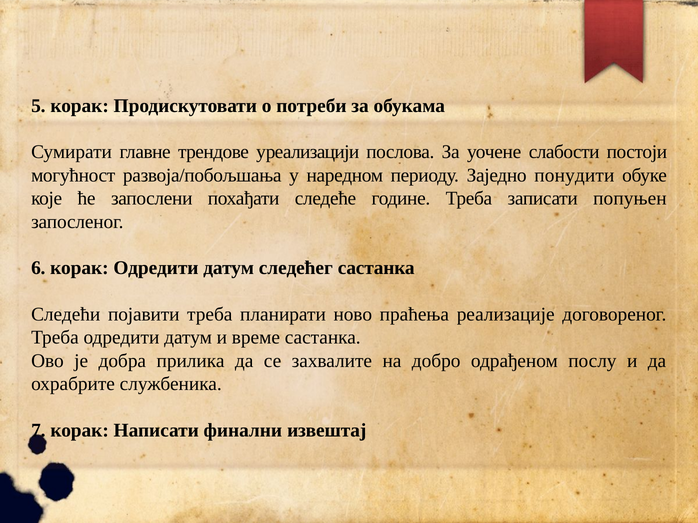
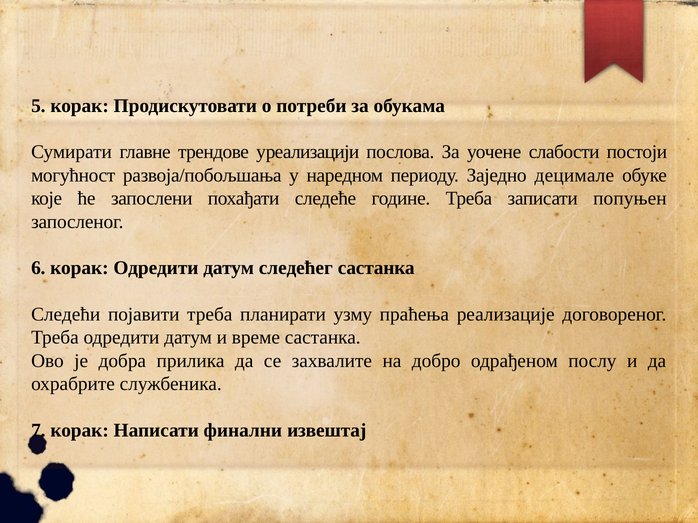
понудити: понудити -> децимале (574, 175)
ново: ново -> узму (353, 315)
